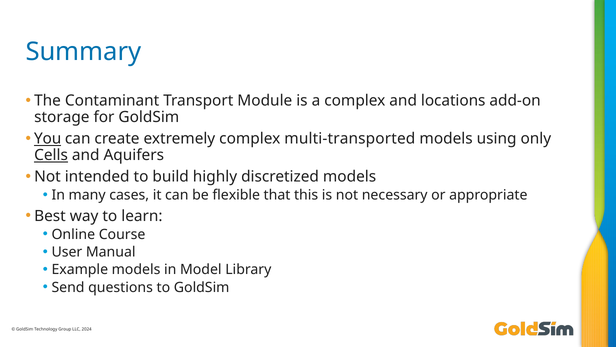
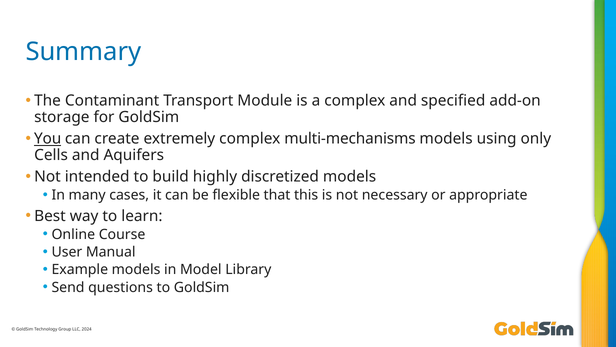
locations: locations -> specified (453, 100)
multi-transported: multi-transported -> multi-mechanisms (350, 139)
Cells underline: present -> none (51, 155)
